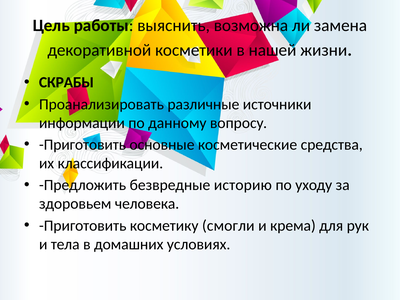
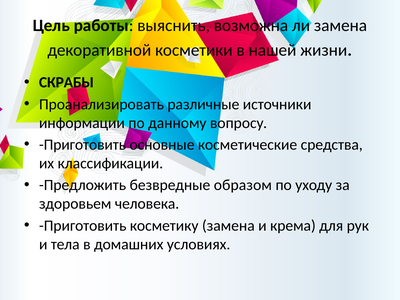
историю: историю -> образом (243, 185)
косметику смогли: смогли -> замена (228, 226)
